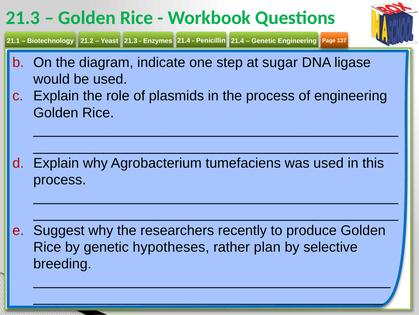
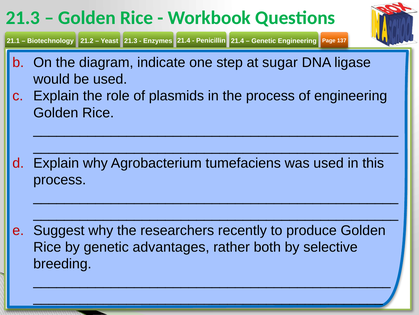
hypotheses: hypotheses -> advantages (171, 247)
plan: plan -> both (267, 247)
